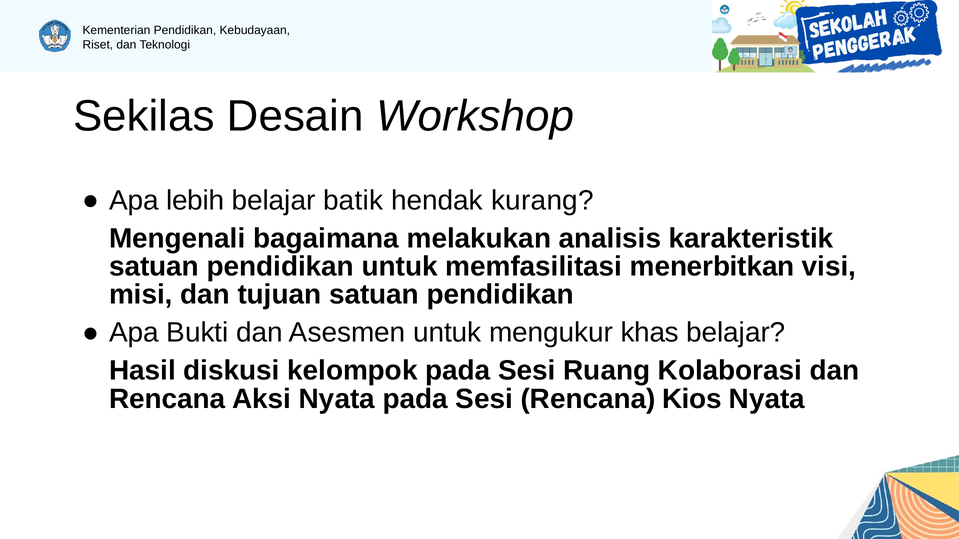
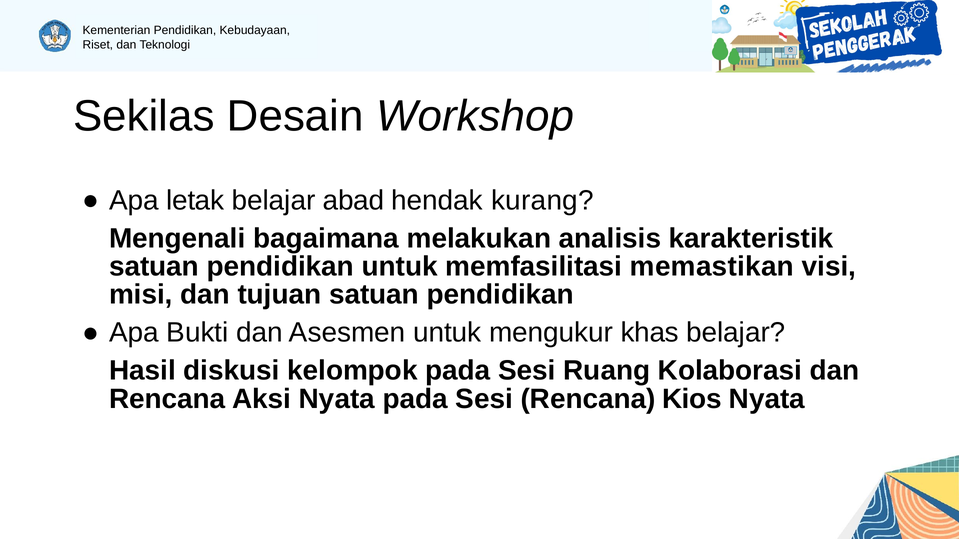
lebih: lebih -> letak (195, 201)
batik: batik -> abad (354, 201)
menerbitkan: menerbitkan -> memastikan (712, 267)
